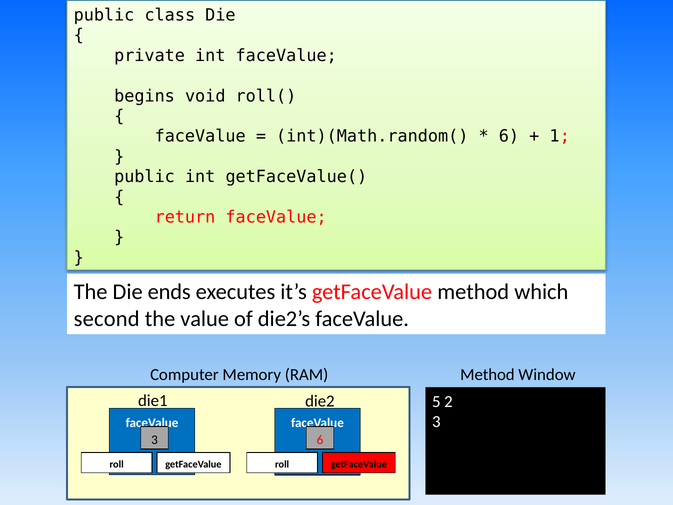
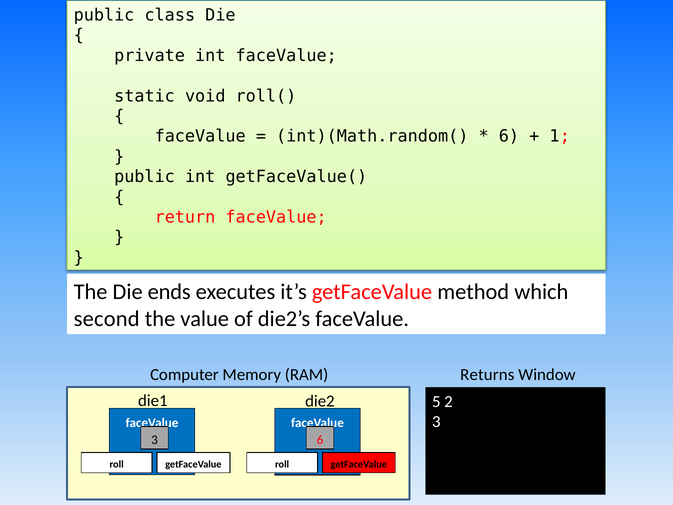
begins: begins -> static (145, 96)
RAM Method: Method -> Returns (487, 374)
